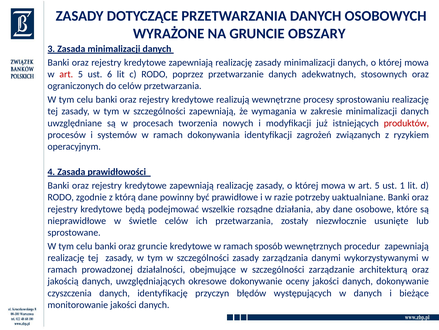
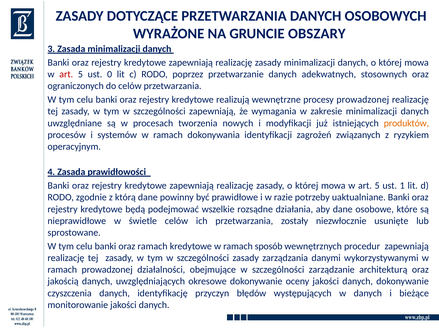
6: 6 -> 0 (110, 74)
procesy sprostowaniu: sprostowaniu -> prowadzonej (363, 99)
produktów colour: red -> orange (406, 123)
oraz gruncie: gruncie -> ramach (153, 246)
